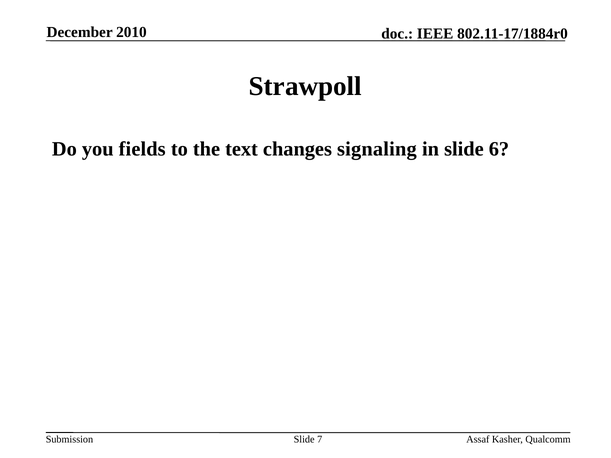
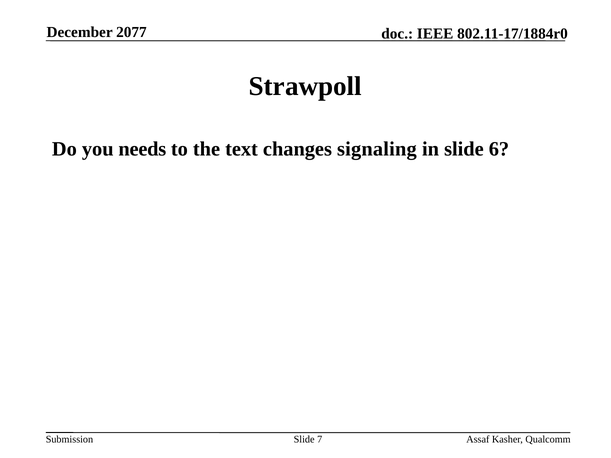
2010: 2010 -> 2077 (131, 32)
fields: fields -> needs (142, 149)
